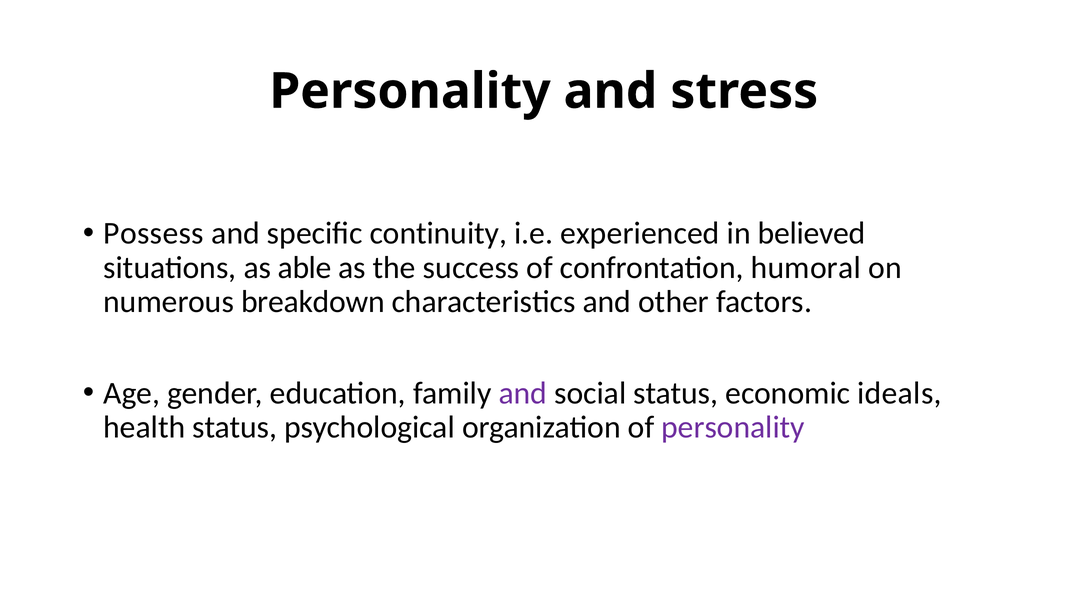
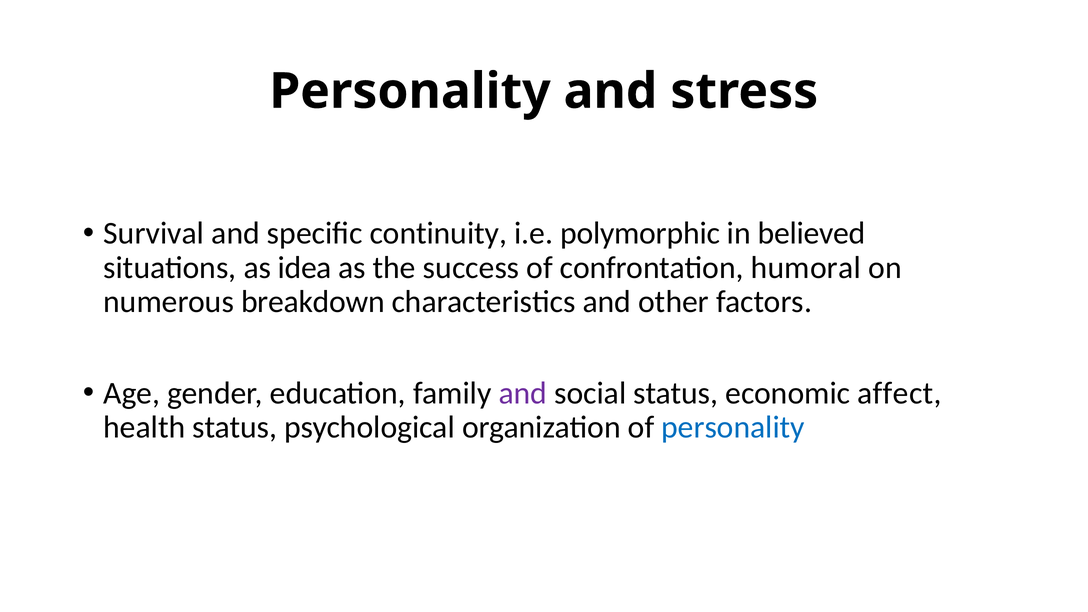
Possess: Possess -> Survival (154, 233)
experienced: experienced -> polymorphic (640, 233)
able: able -> idea (305, 268)
ideals: ideals -> affect (900, 393)
personality colour: purple -> blue (733, 427)
